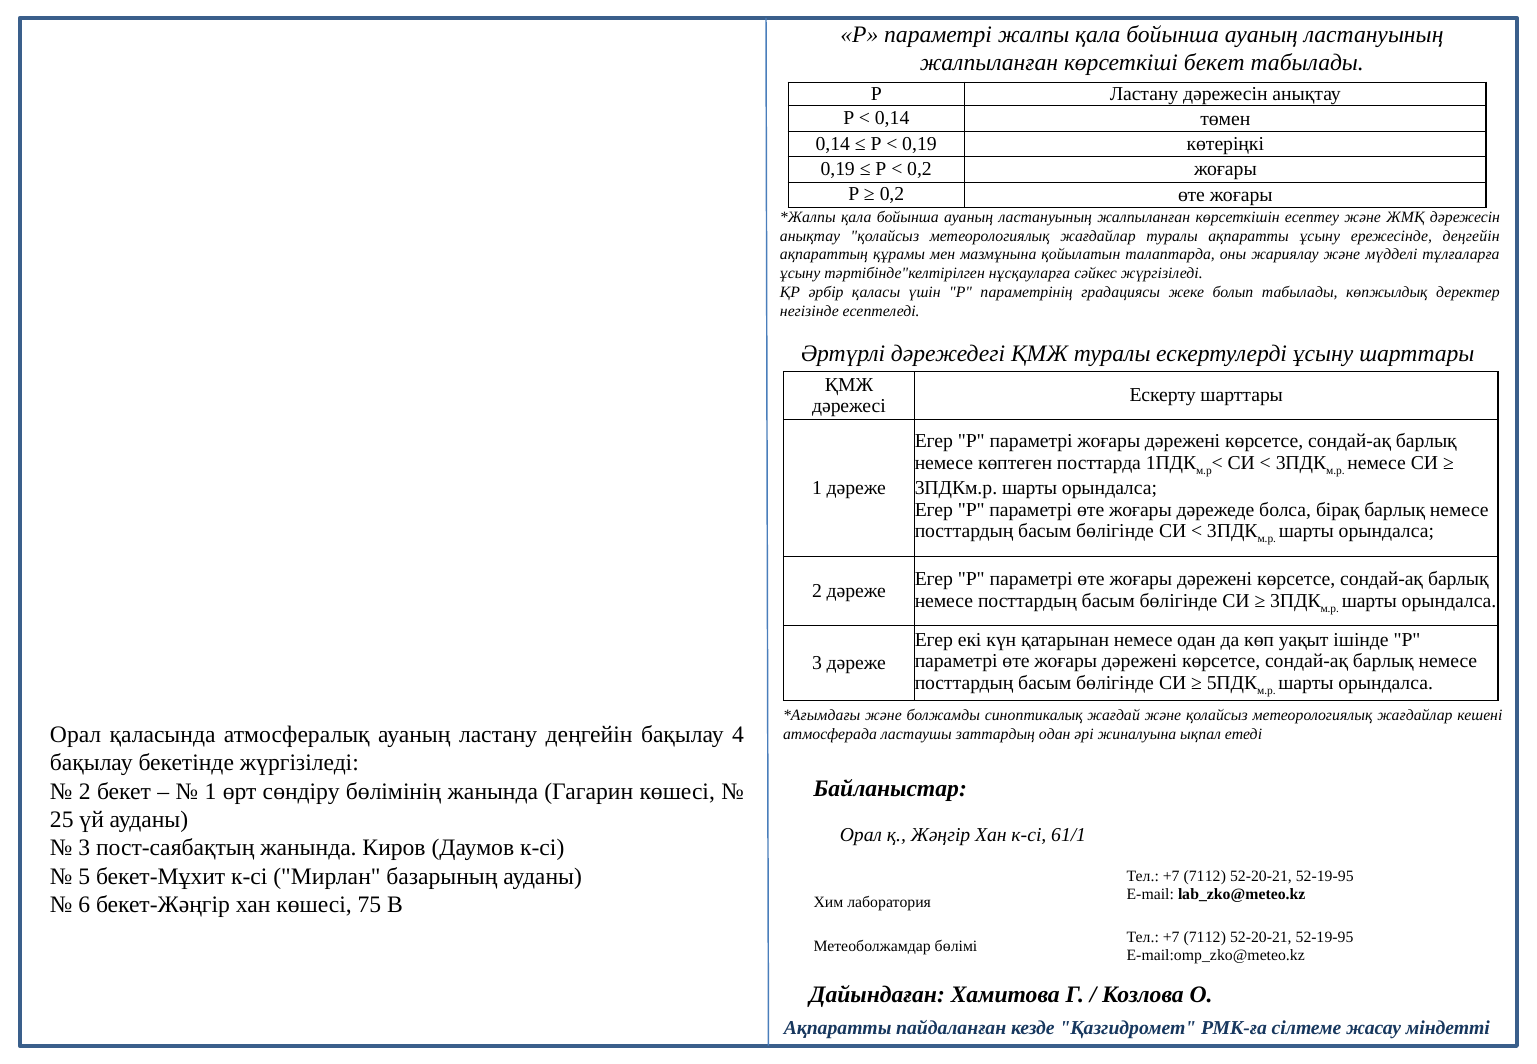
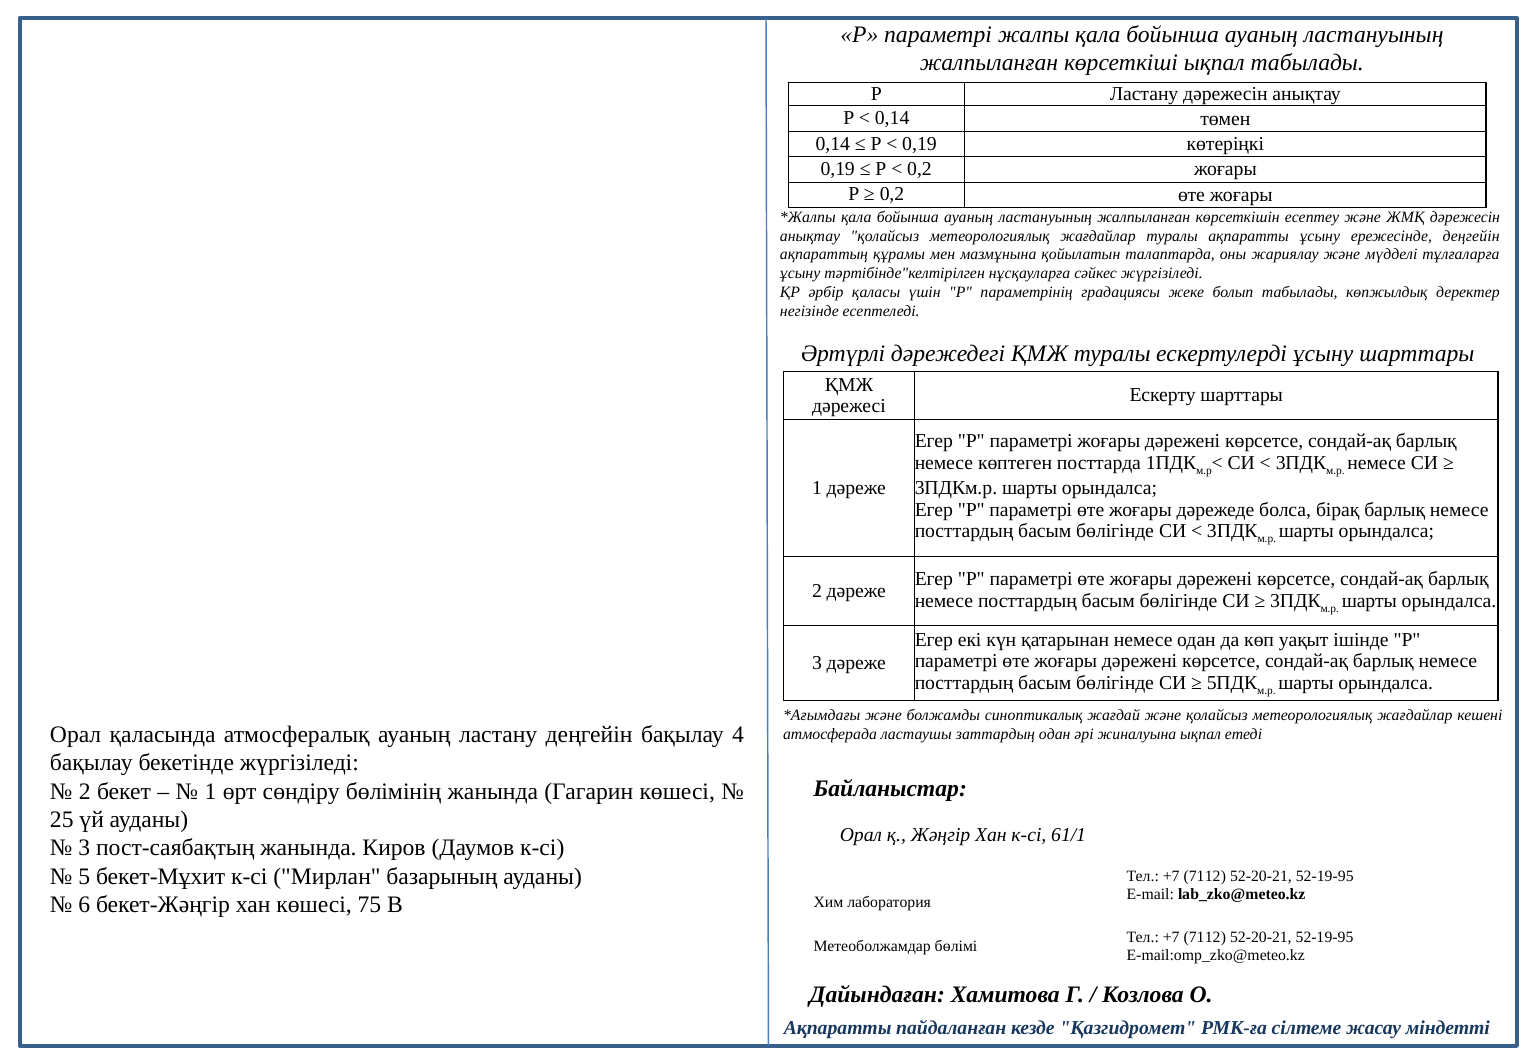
көрсеткіші бекет: бекет -> ықпал (1214, 63)
